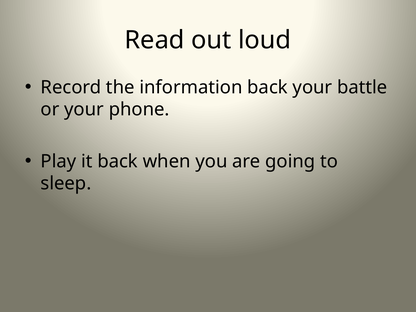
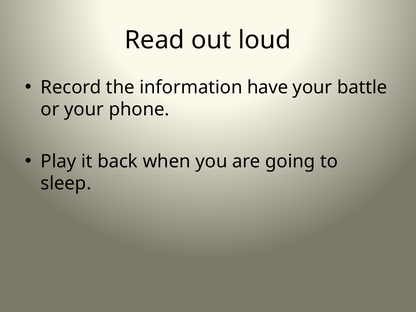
information back: back -> have (268, 87)
